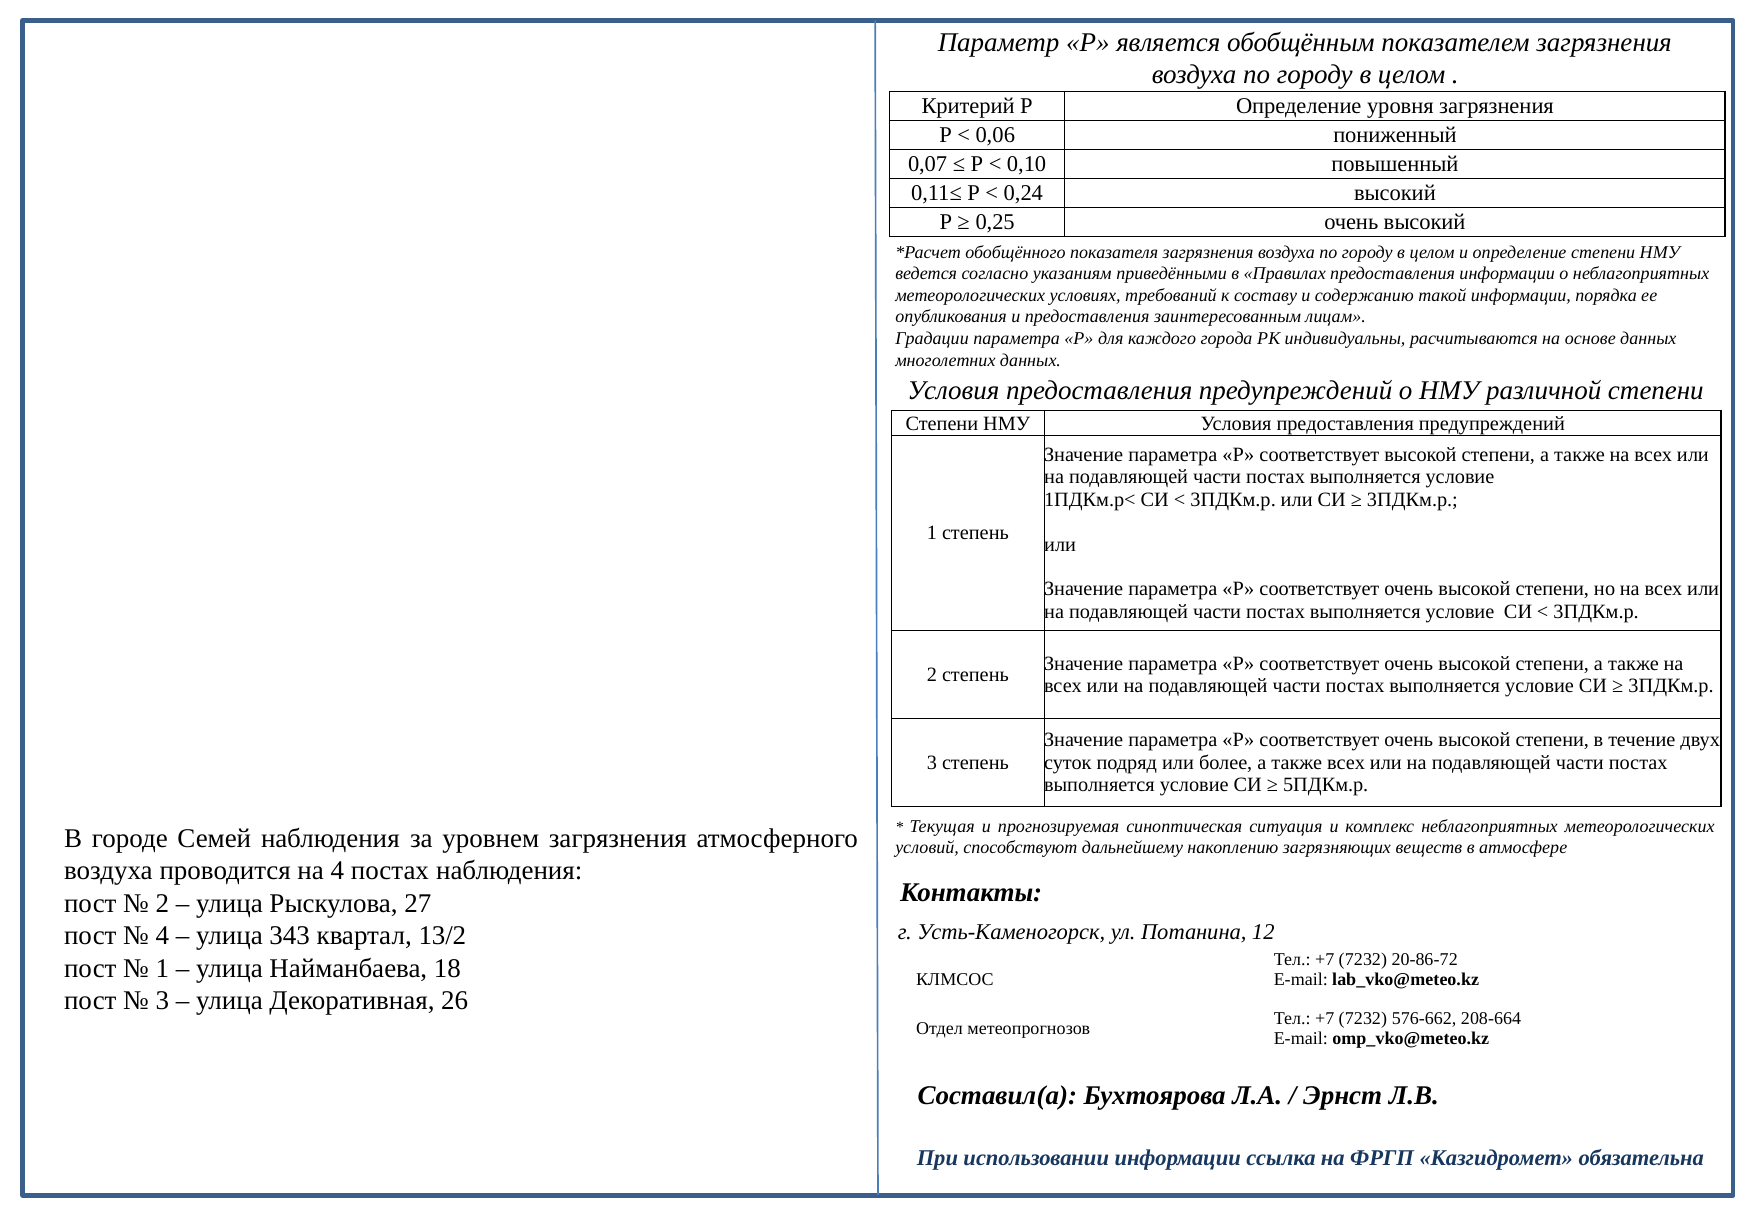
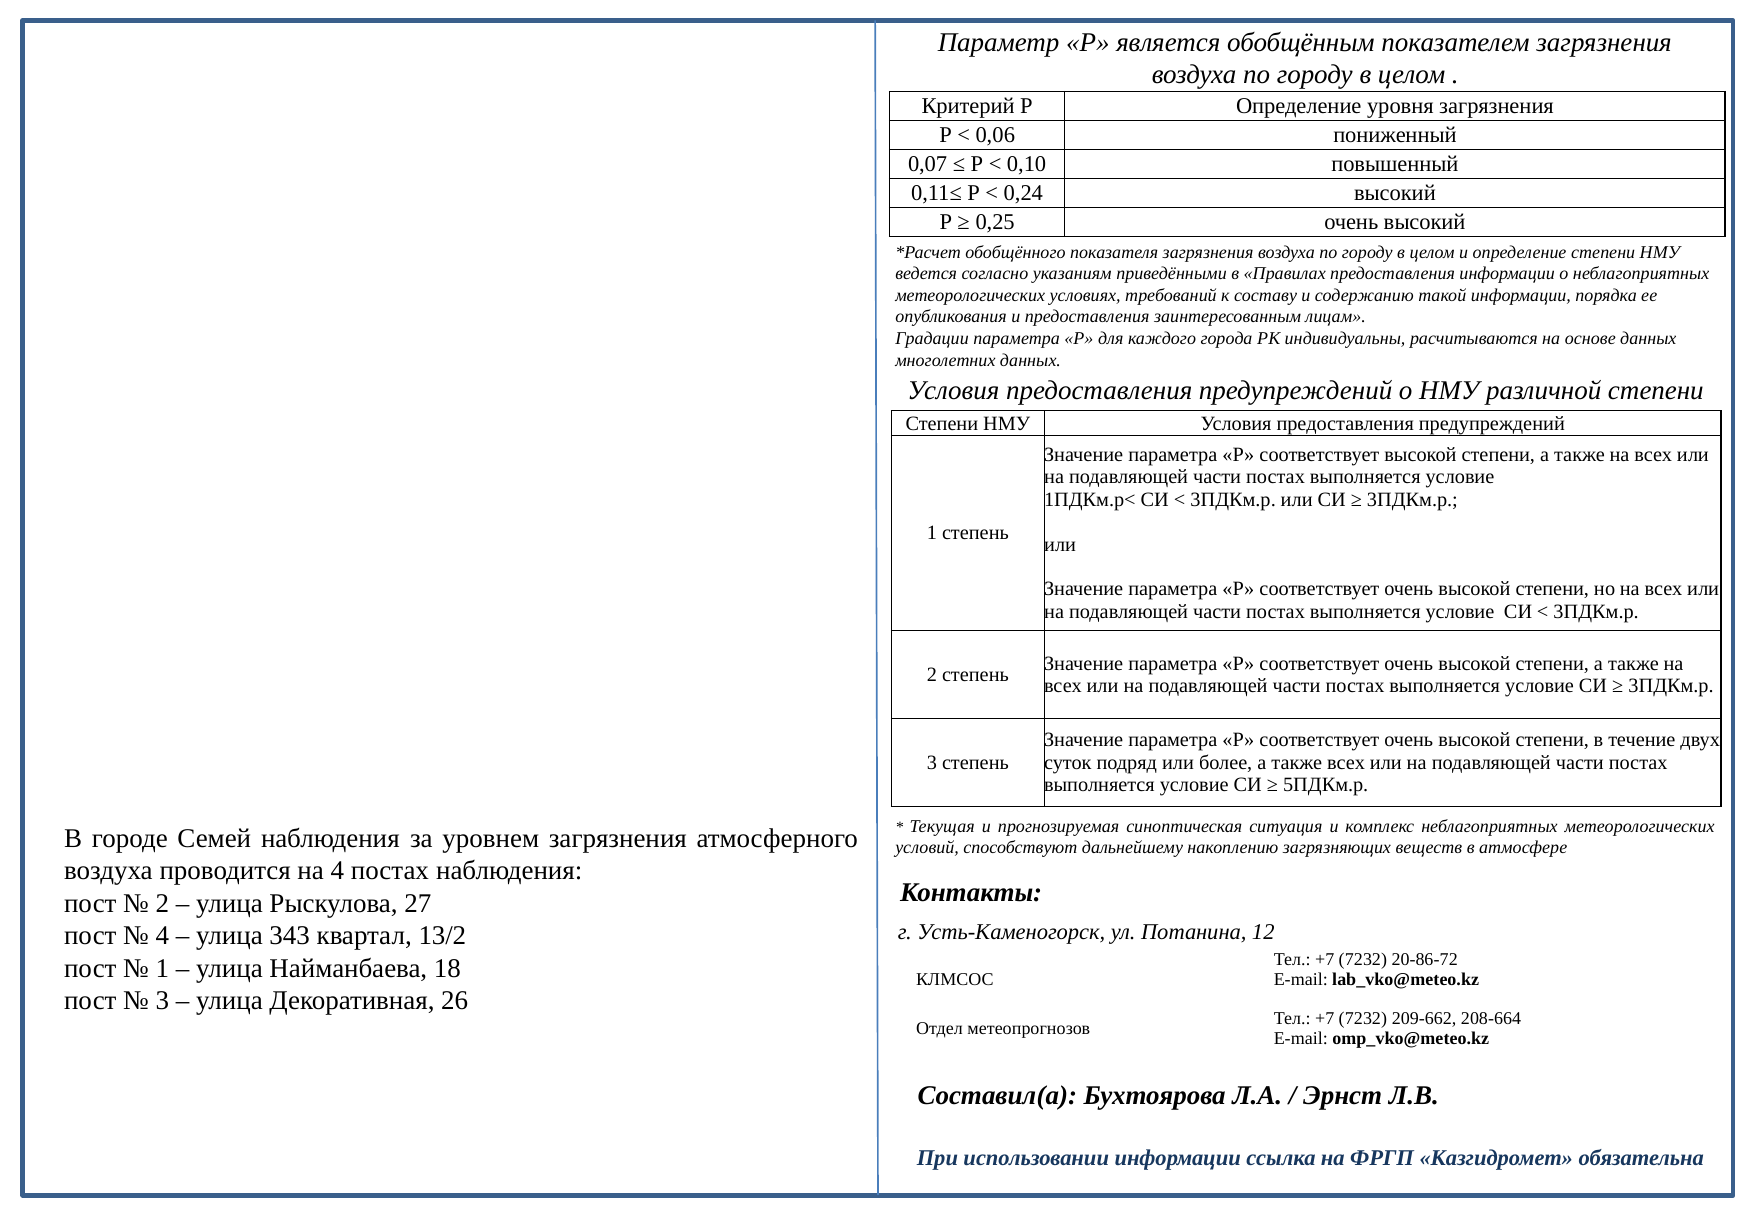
576-662: 576-662 -> 209-662 (1424, 1019)
